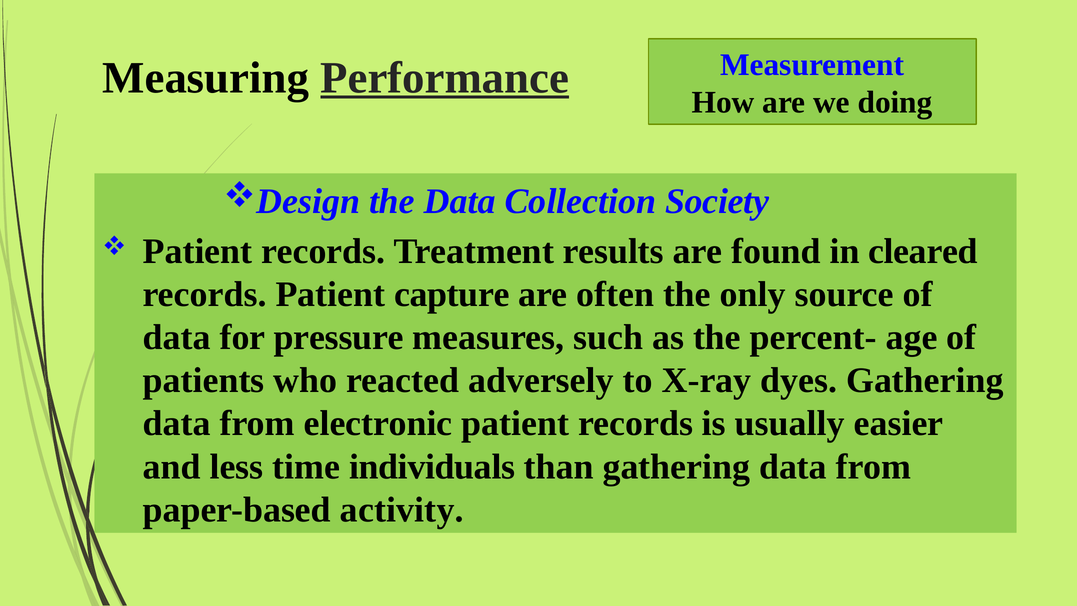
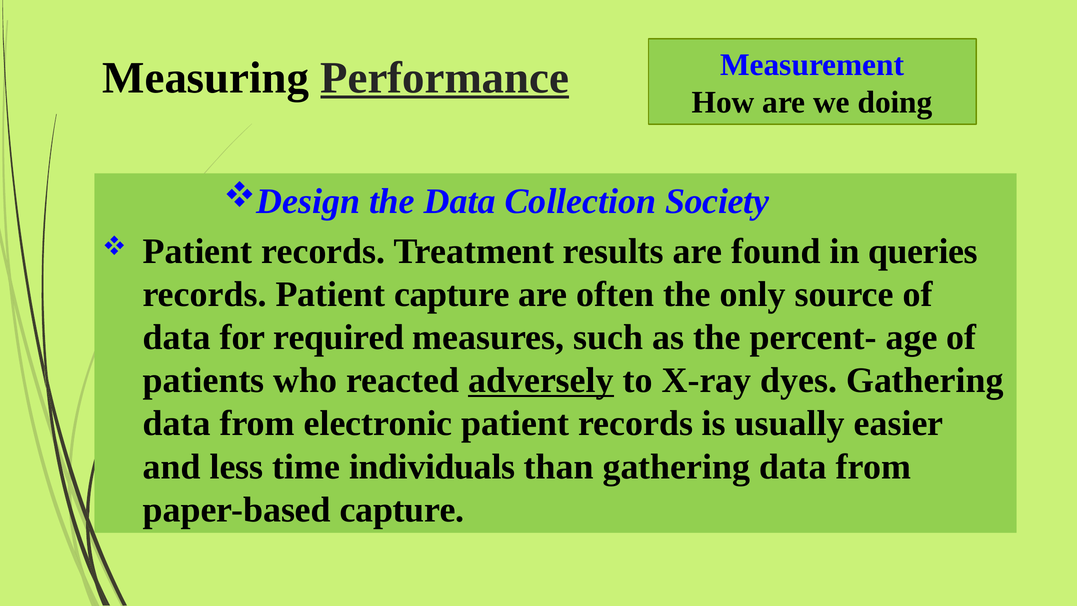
cleared: cleared -> queries (923, 251)
pressure: pressure -> required (339, 337)
adversely underline: none -> present (541, 380)
paper-based activity: activity -> capture (402, 510)
